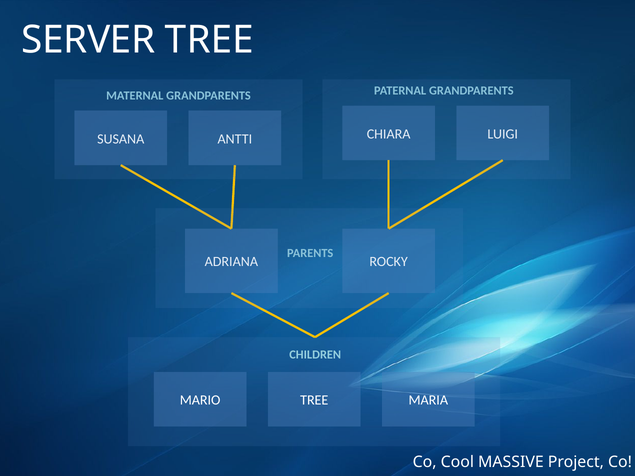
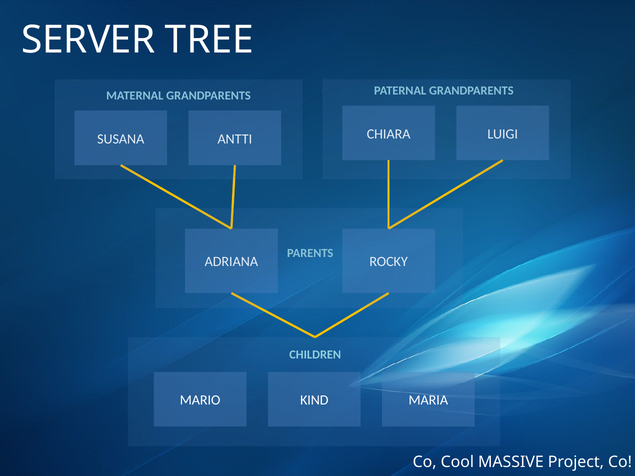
MARIO TREE: TREE -> KIND (314, 400)
